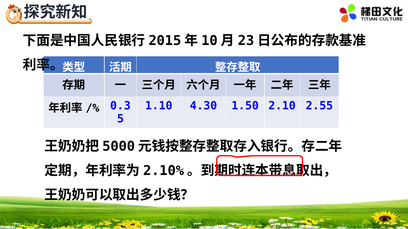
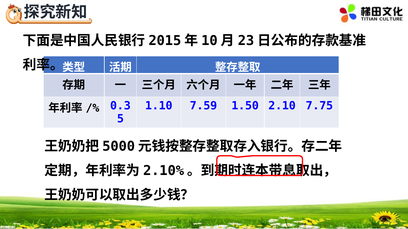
4.30: 4.30 -> 7.59 (203, 106)
2.55: 2.55 -> 7.75 (319, 106)
